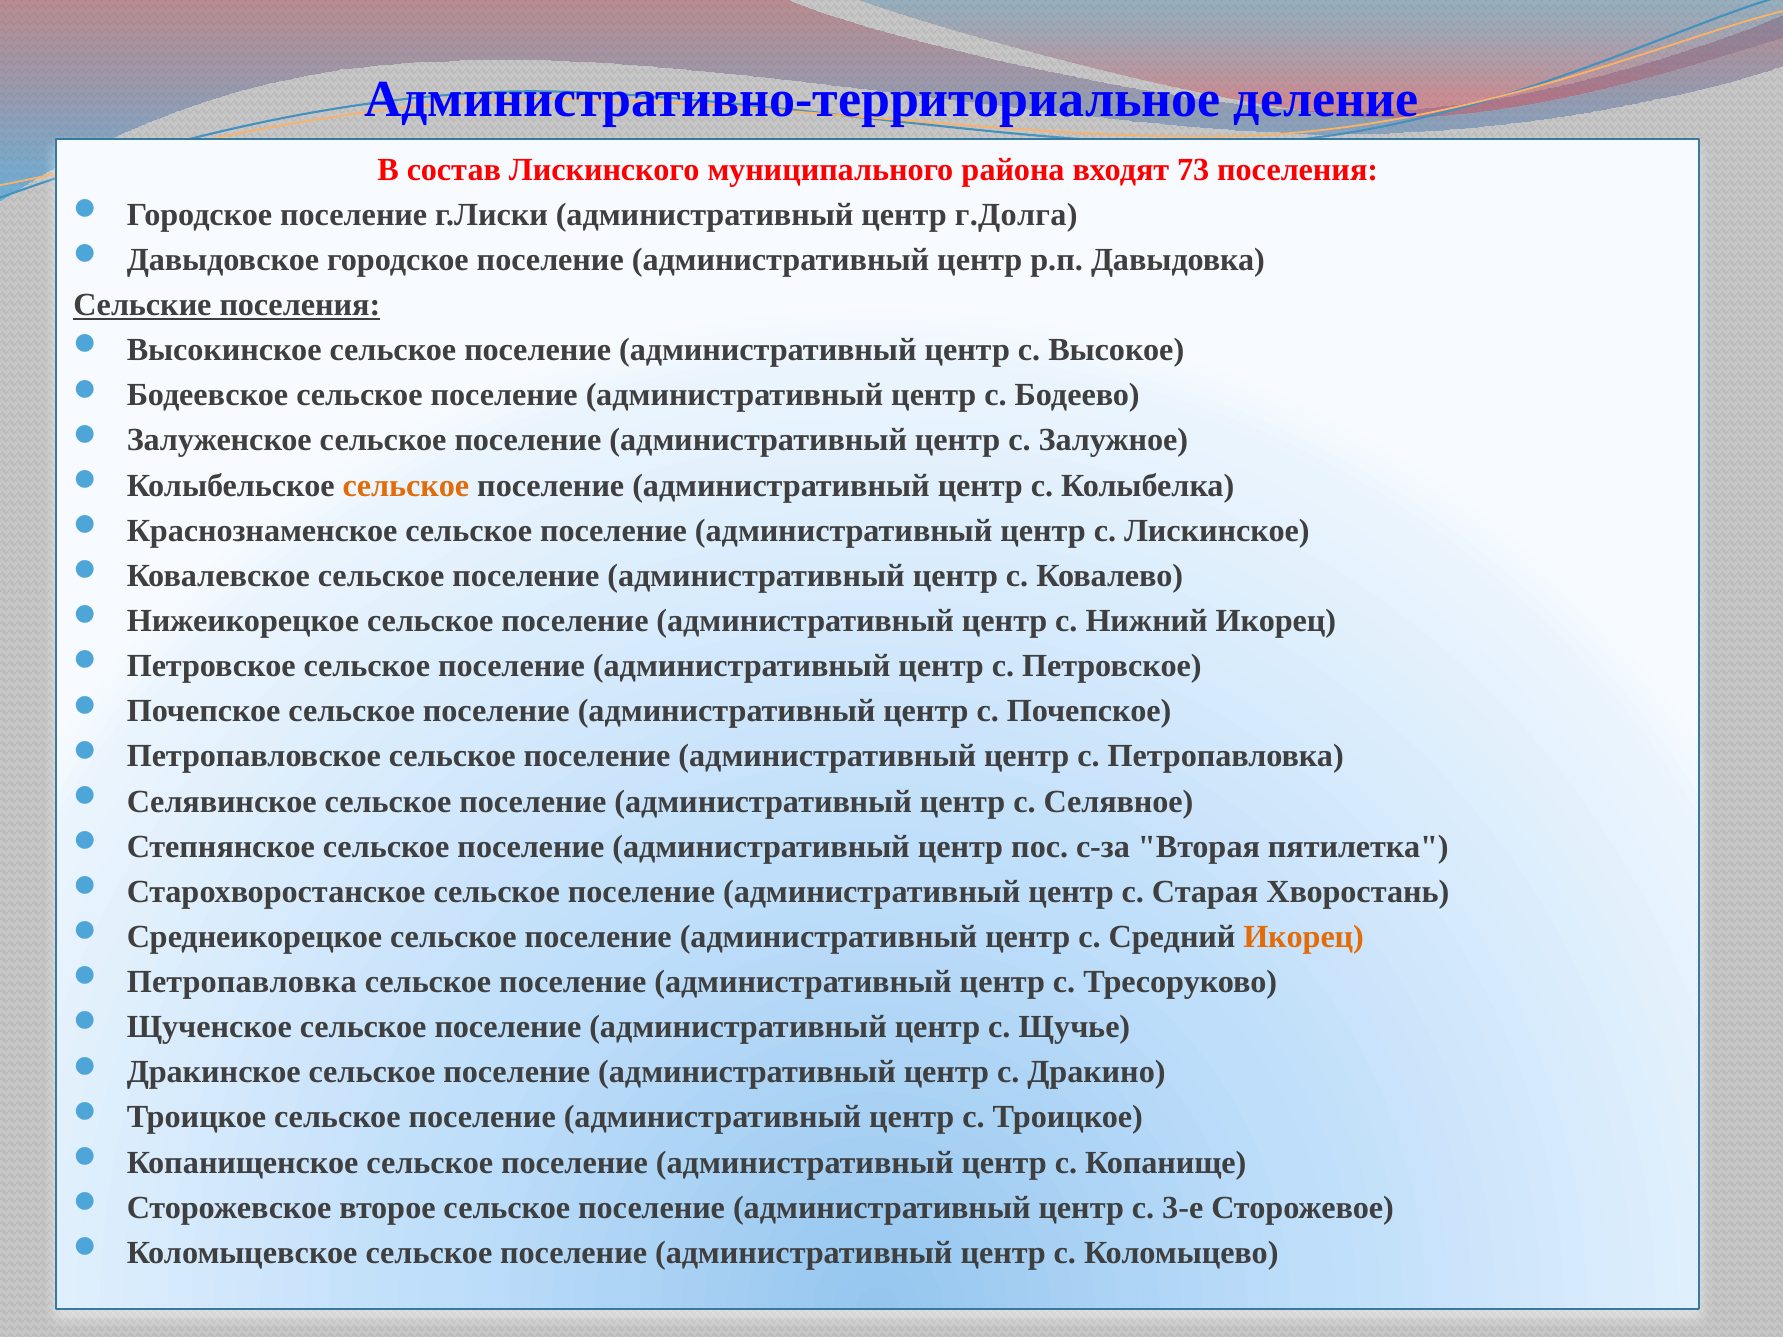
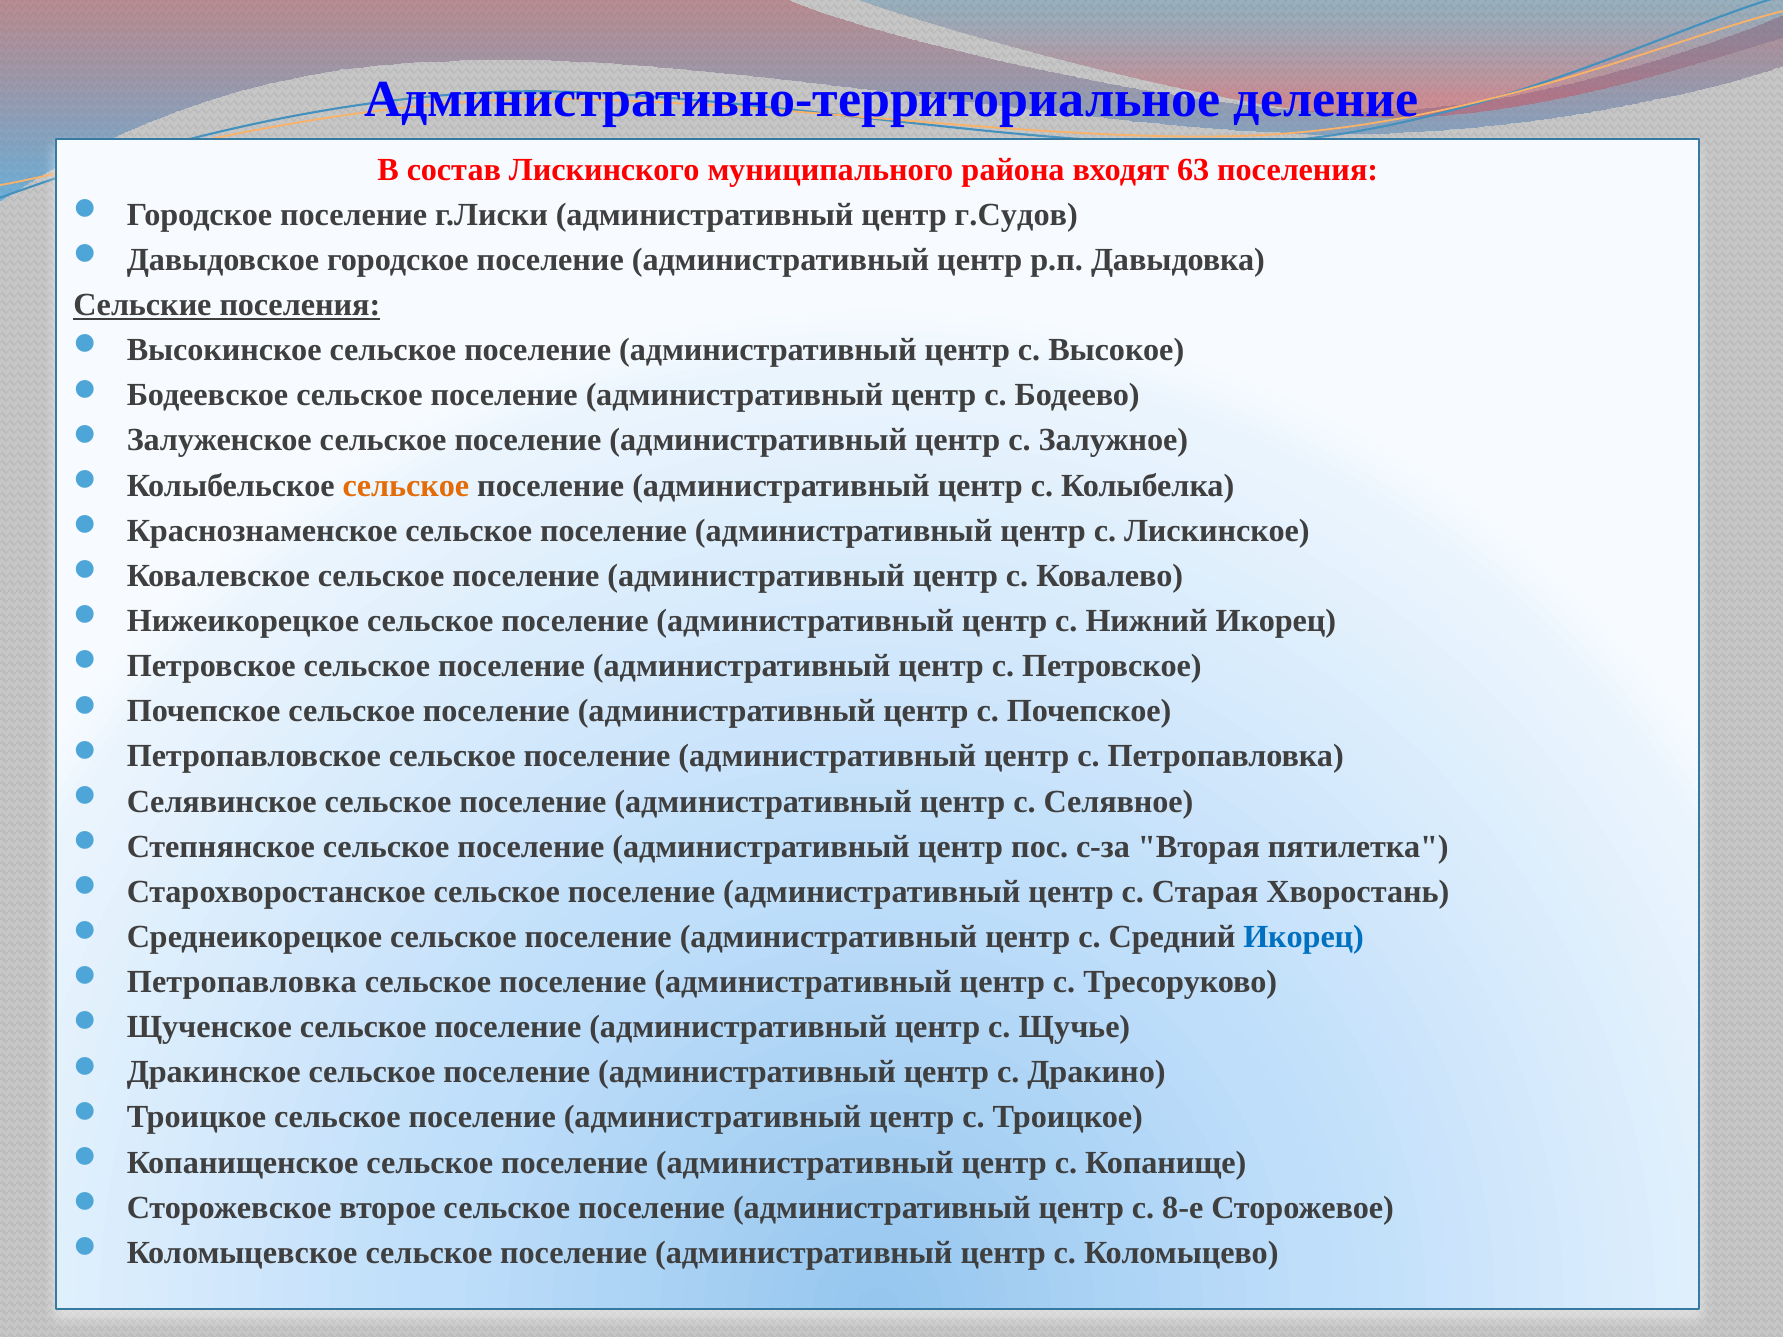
73: 73 -> 63 (1193, 170)
г.Долга: г.Долга -> г.Судов (1016, 215)
Икорец colour: orange -> blue (1304, 937)
3-е: 3-е -> 8-е (1183, 1208)
